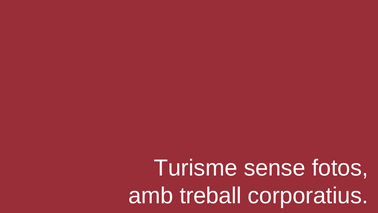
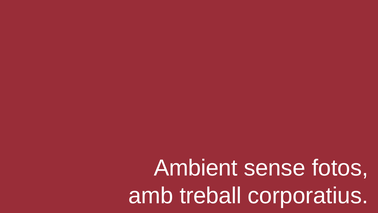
Turisme: Turisme -> Ambient (196, 168)
